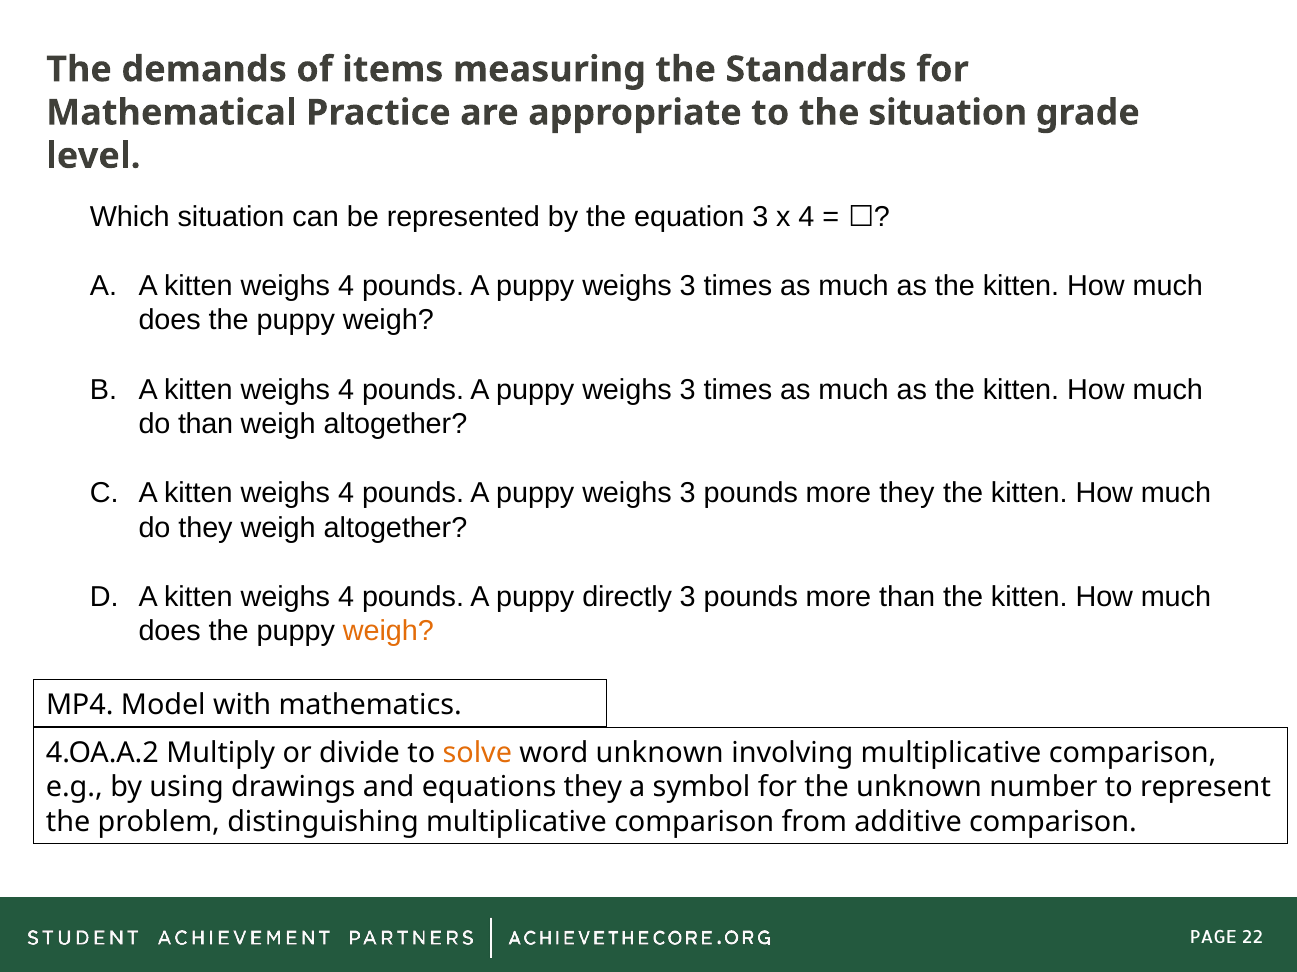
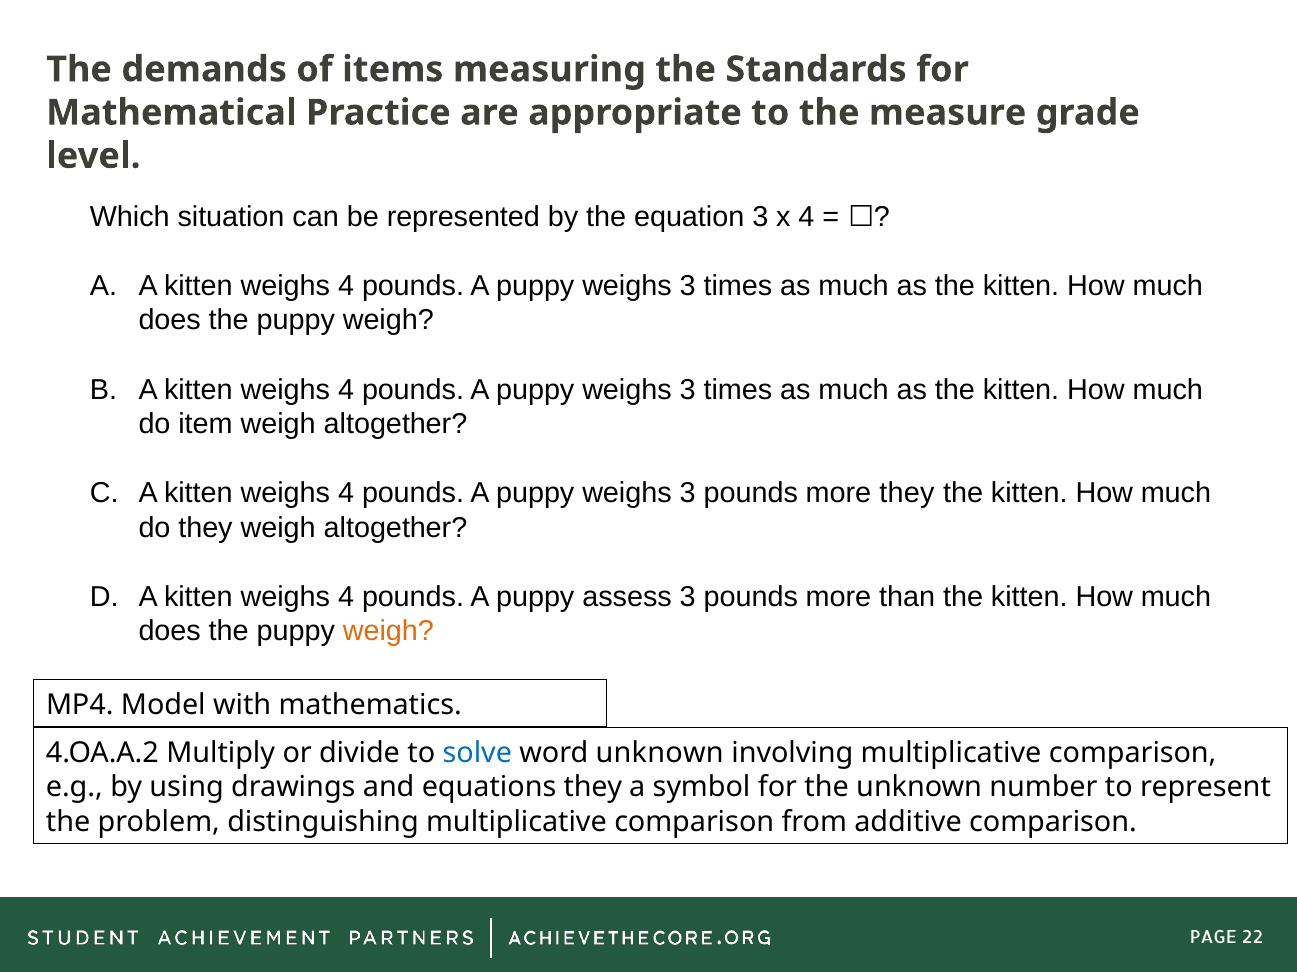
the situation: situation -> measure (948, 113)
do than: than -> item (205, 424)
directly: directly -> assess (627, 597)
solve colour: orange -> blue (477, 753)
